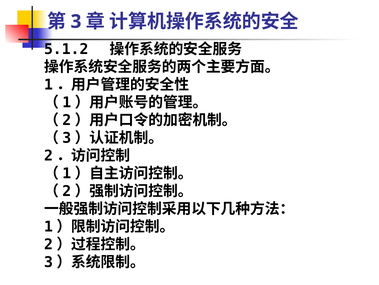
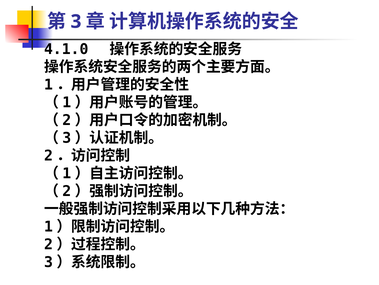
5.1.2: 5.1.2 -> 4.1.0 (66, 49)
